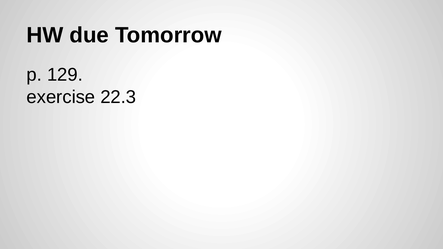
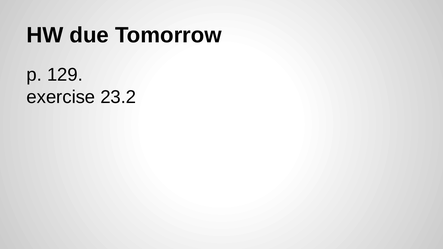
22.3: 22.3 -> 23.2 (118, 97)
